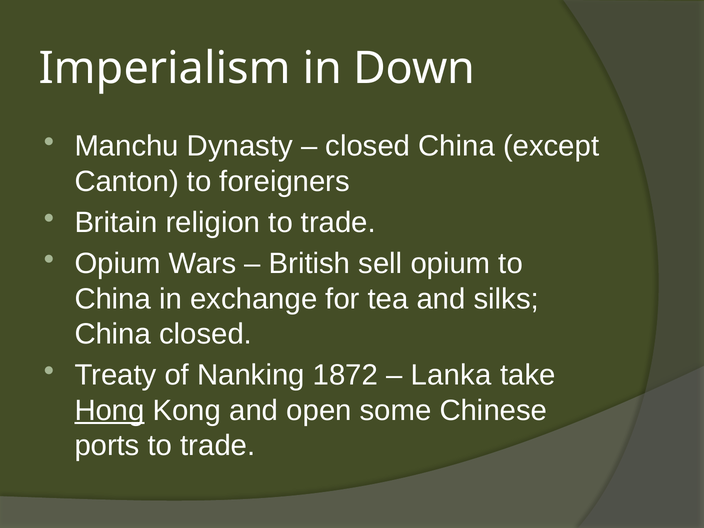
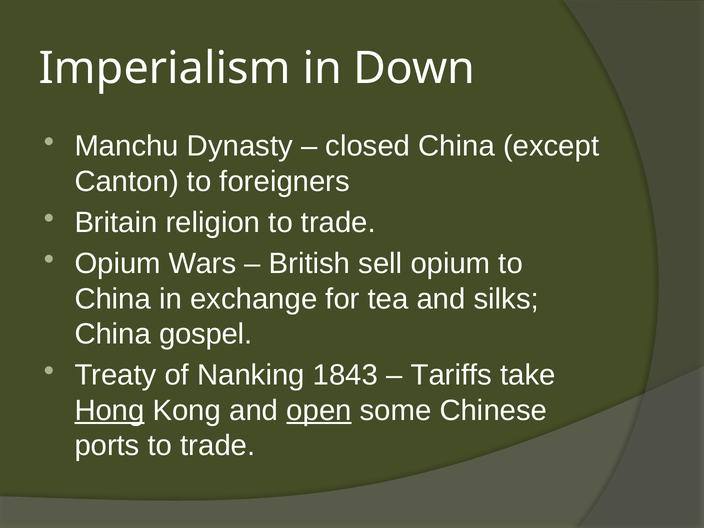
China closed: closed -> gospel (206, 334)
1872: 1872 -> 1843 (345, 375)
Lanka: Lanka -> Tariffs (451, 375)
open underline: none -> present (319, 410)
